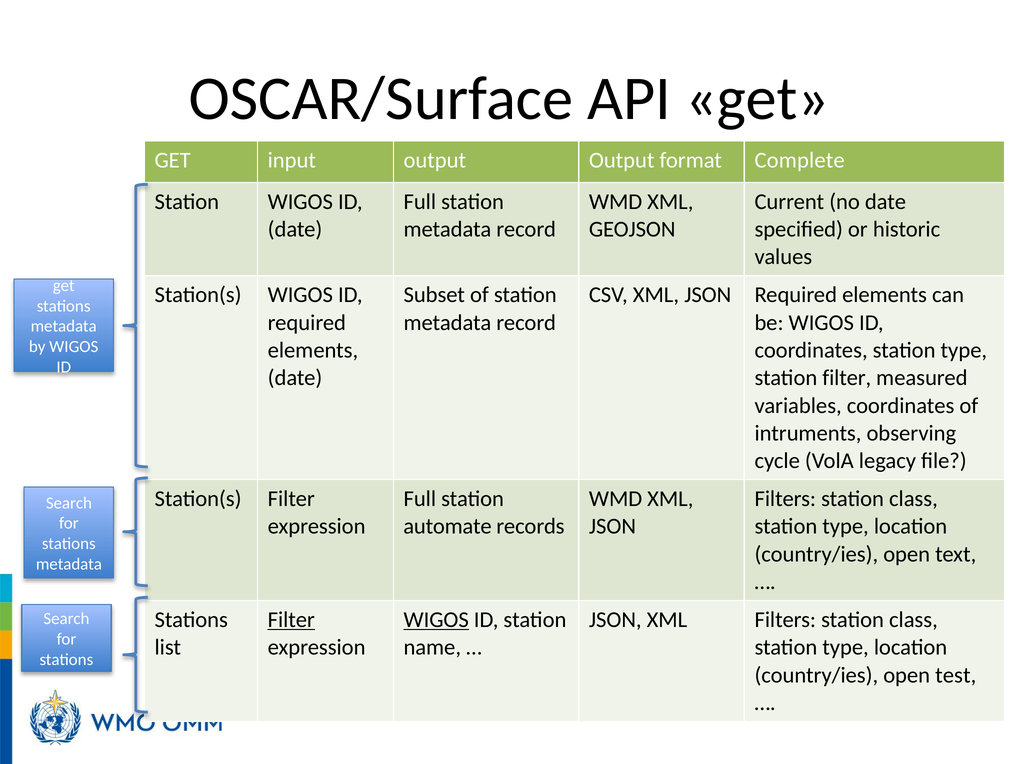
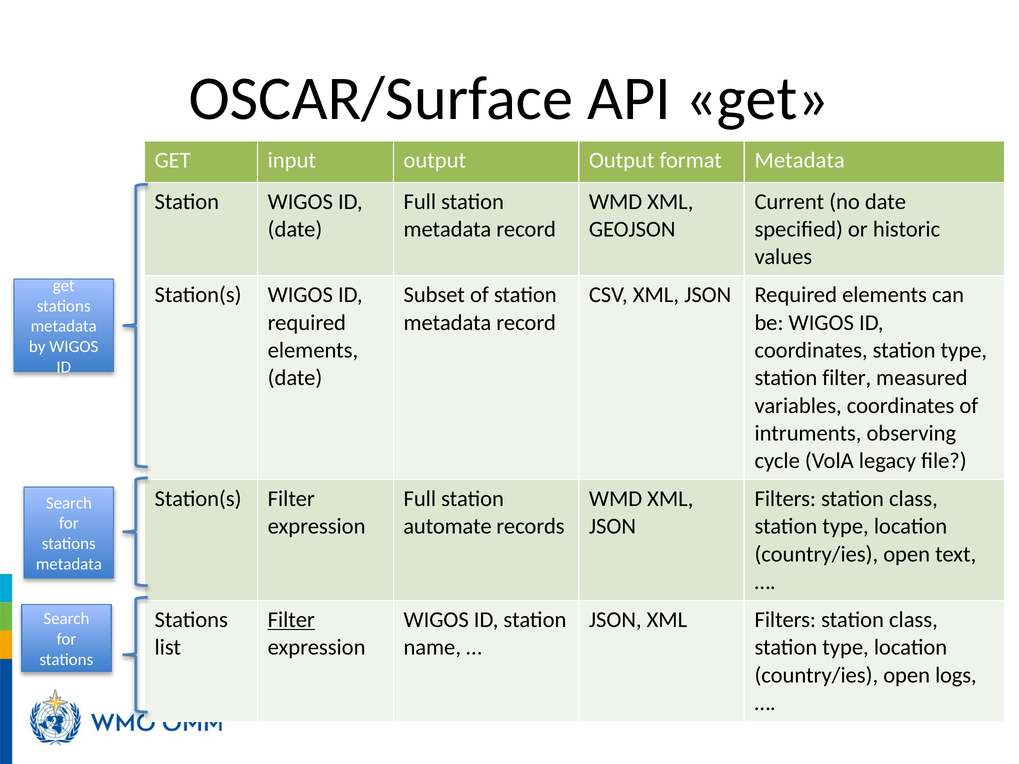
format Complete: Complete -> Metadata (800, 160)
WIGOS underline: present -> none (436, 620)
test: test -> logs (956, 675)
